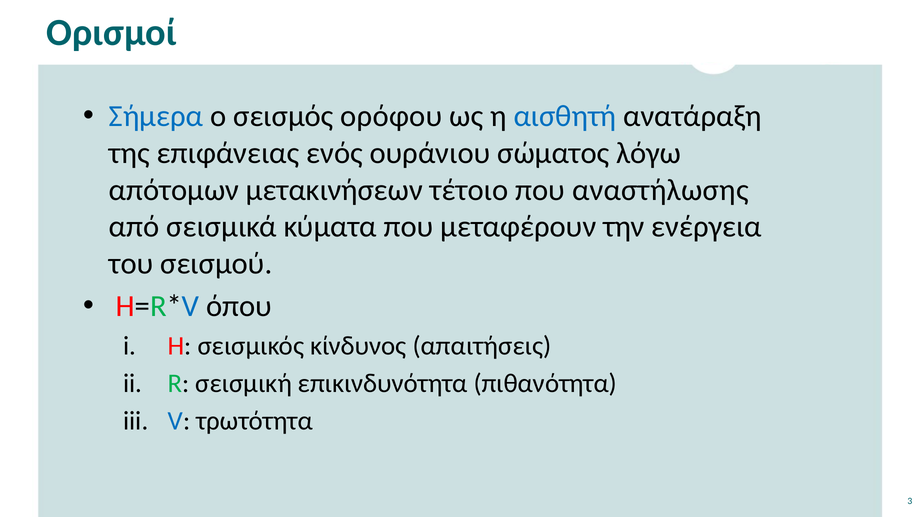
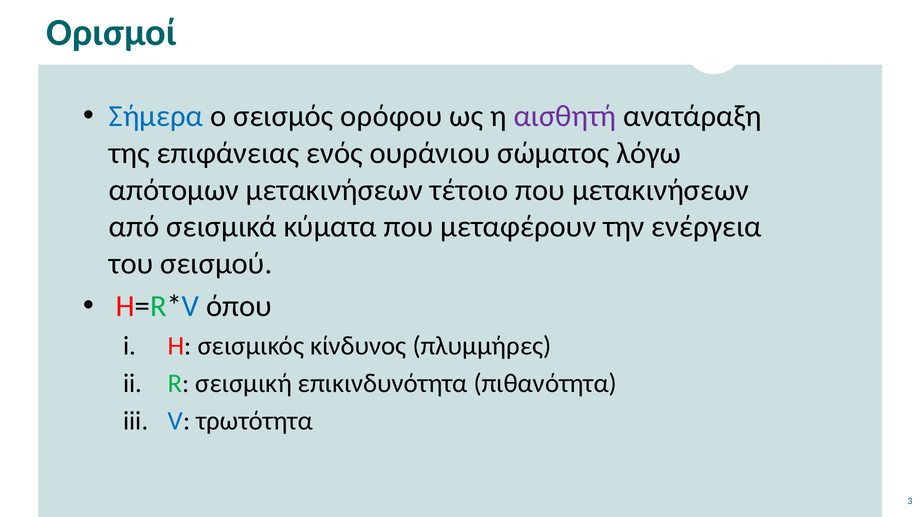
αισθητή colour: blue -> purple (565, 116)
που αναστήλωσης: αναστήλωσης -> μετακινήσεων (661, 190)
απαιτήσεις: απαιτήσεις -> πλυμμήρες (482, 346)
